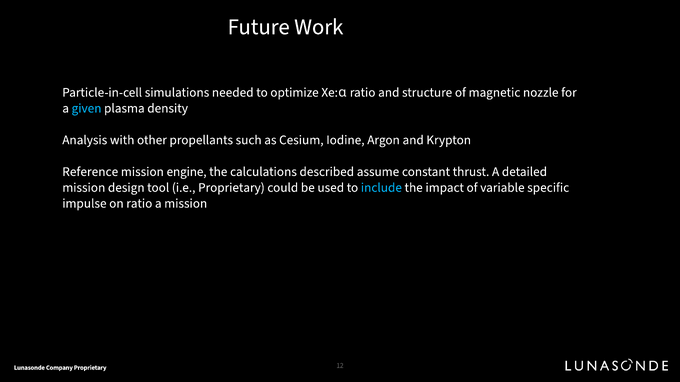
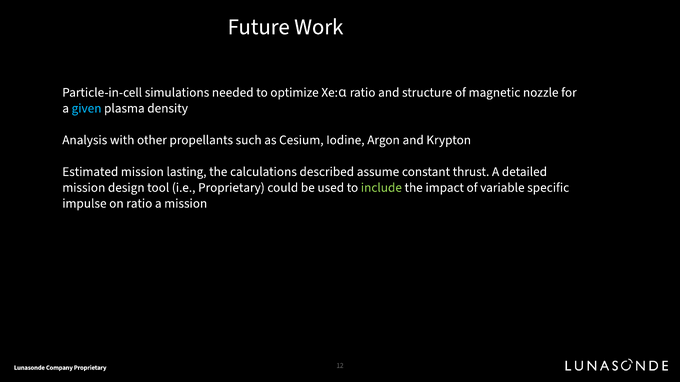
Reference: Reference -> Estimated (90, 172)
engine: engine -> lasting (187, 172)
include colour: light blue -> light green (381, 188)
